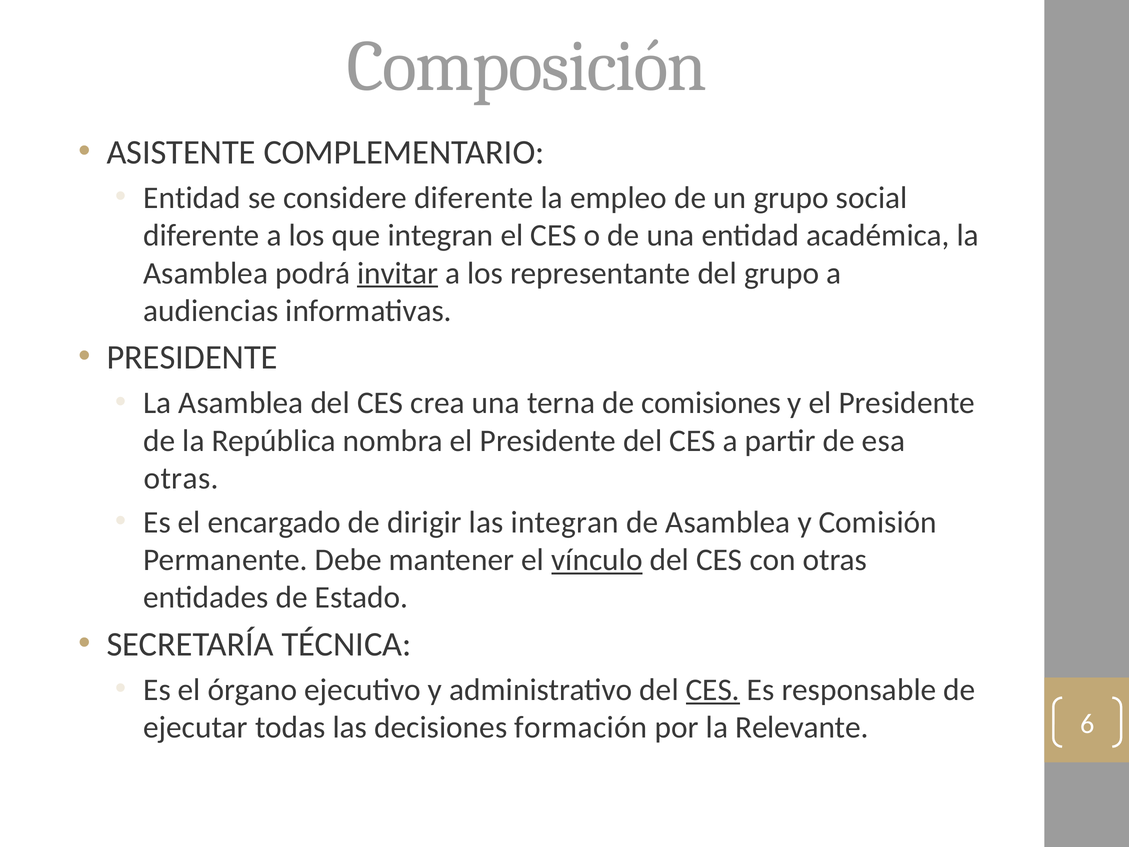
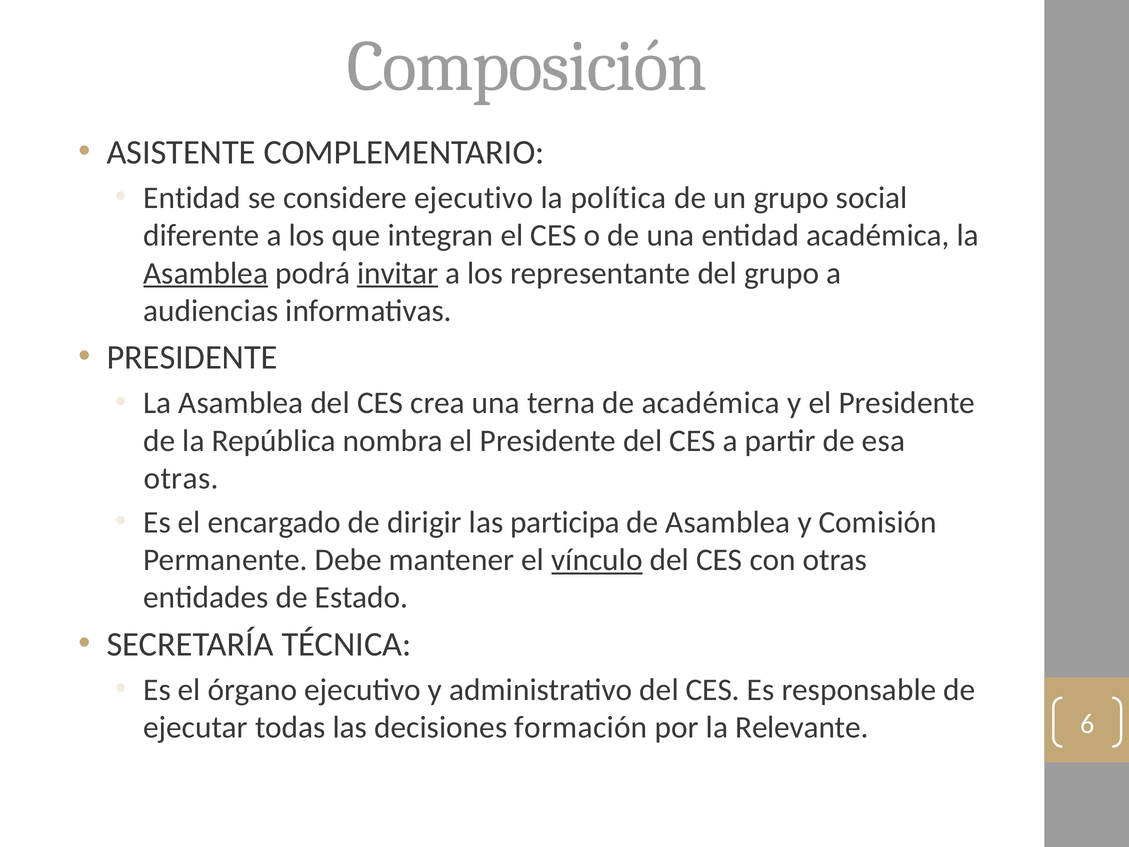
considere diferente: diferente -> ejecutivo (474, 198)
empleo: empleo -> política (618, 198)
Asamblea underline: none -> present (206, 273)
de comisiones: comisiones -> académica (711, 403)
las integran: integran -> participa (565, 522)
CES underline: present -> none (713, 690)
